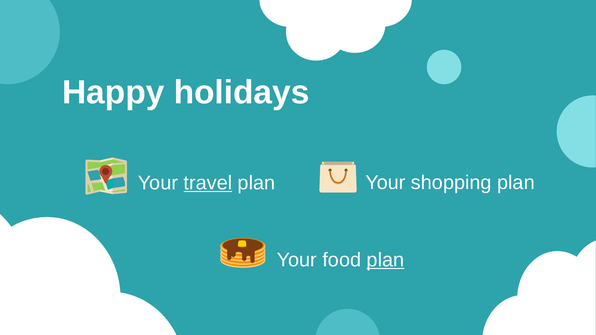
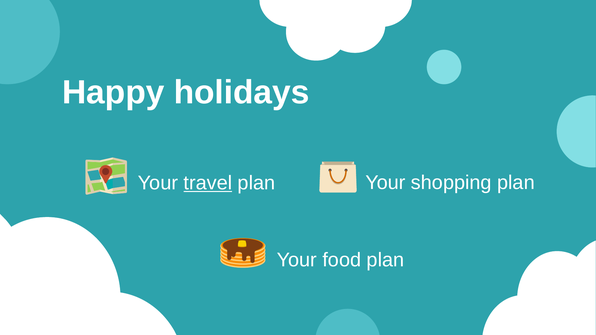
plan underline: present -> none (385, 260)
